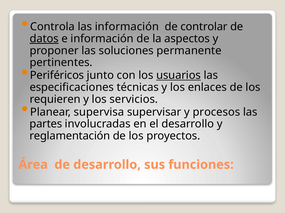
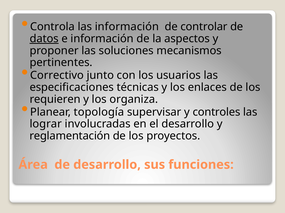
permanente: permanente -> mecanismos (189, 51)
Periféricos: Periféricos -> Correctivo (57, 76)
usuarios underline: present -> none (179, 76)
servicios: servicios -> organiza (134, 100)
supervisa: supervisa -> topología (99, 112)
procesos: procesos -> controles (217, 112)
partes: partes -> lograr (46, 124)
